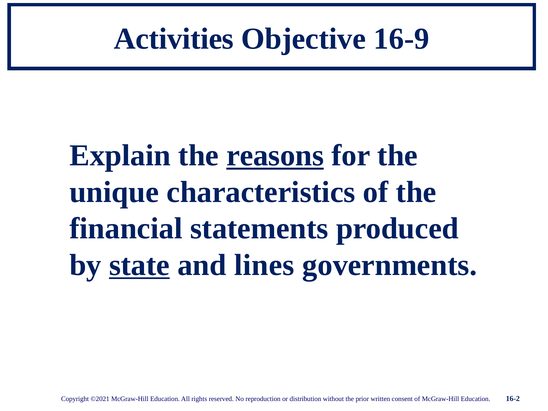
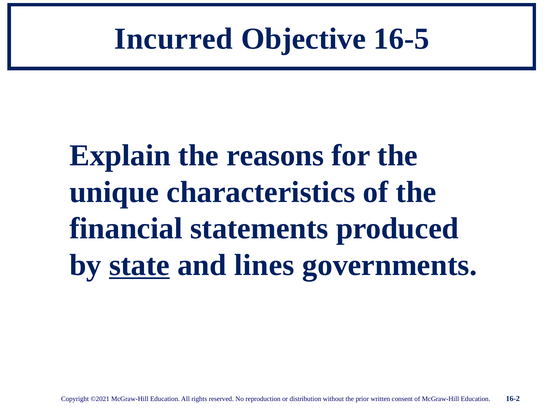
Activities: Activities -> Incurred (174, 39)
16-9: 16-9 -> 16-5 (401, 39)
reasons underline: present -> none (275, 156)
